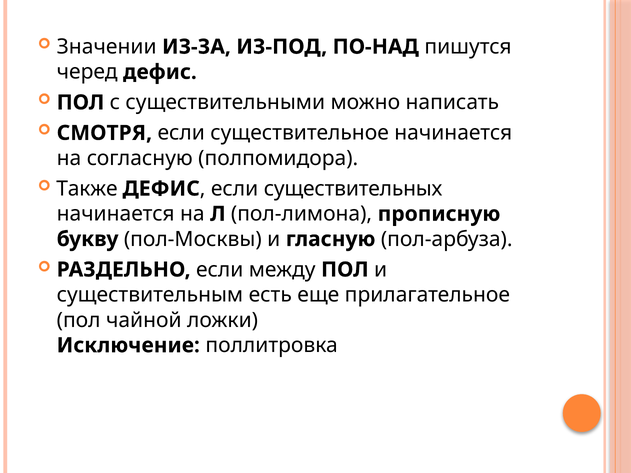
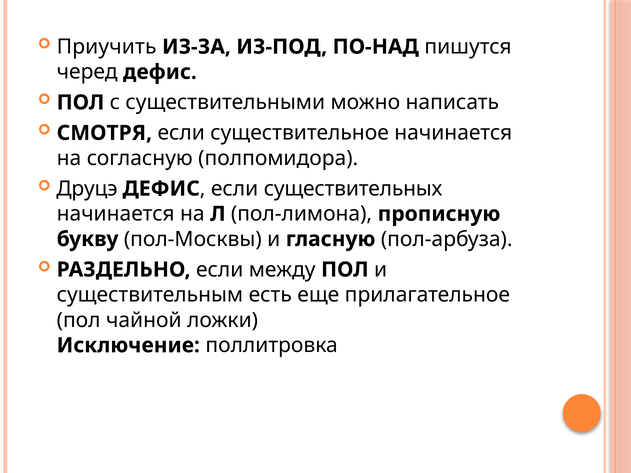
Значении: Значении -> Приучить (107, 47)
Также: Также -> Друцэ (87, 189)
